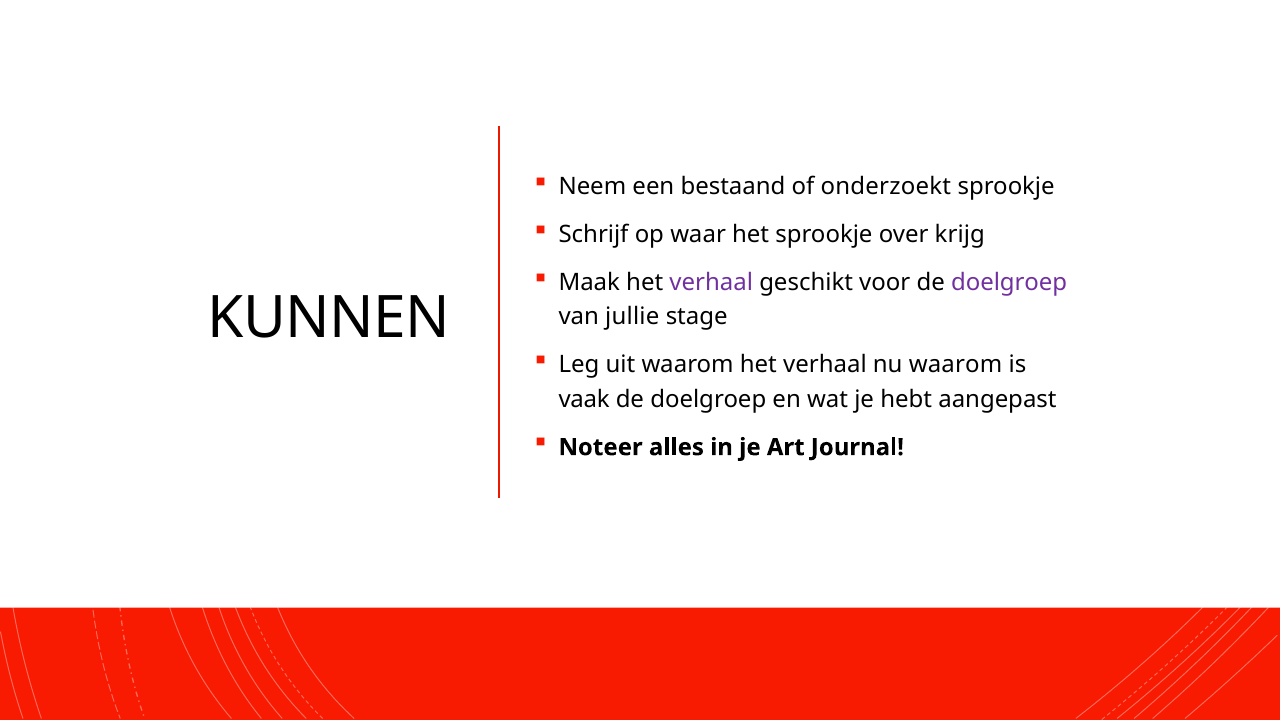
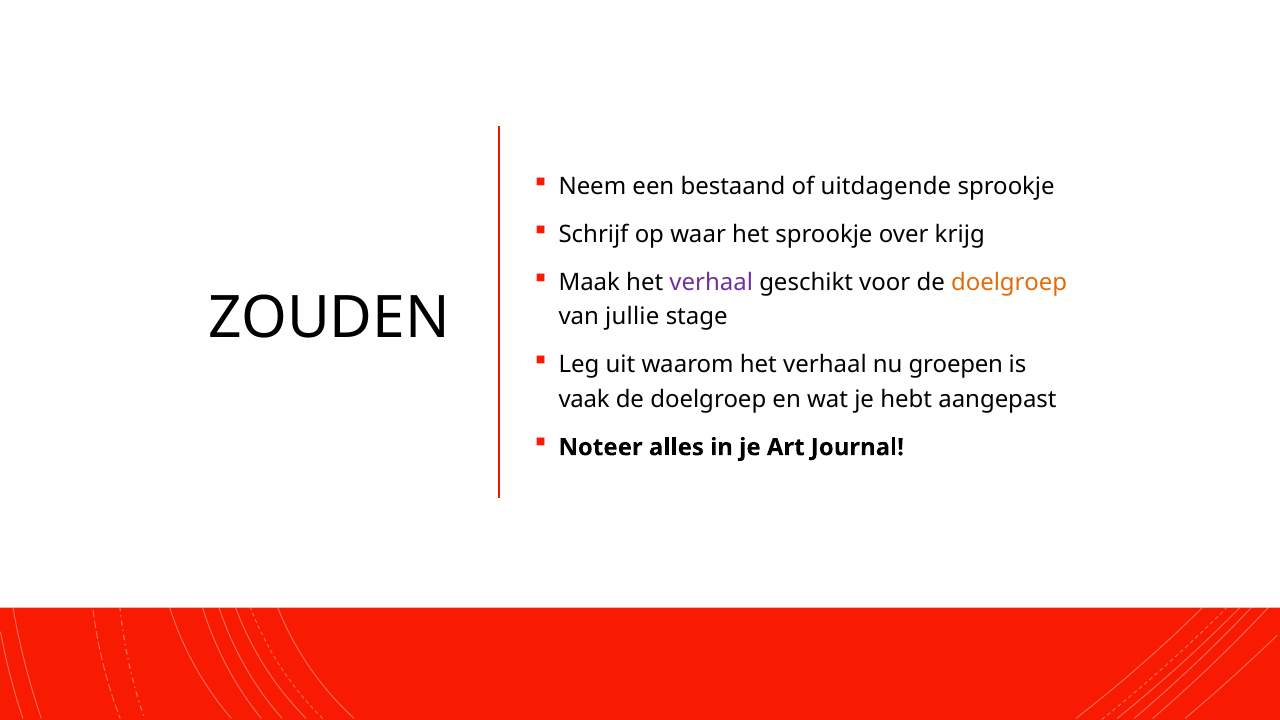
onderzoekt: onderzoekt -> uitdagende (886, 187)
doelgroep colour: purple -> orange (1009, 282)
KUNNEN: KUNNEN -> ZOUDEN (329, 318)
nu waarom: waarom -> groepen (956, 365)
